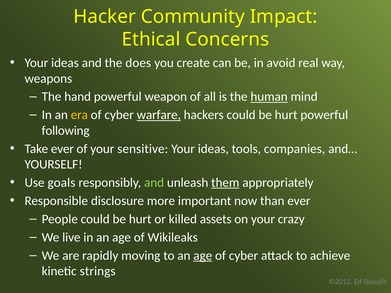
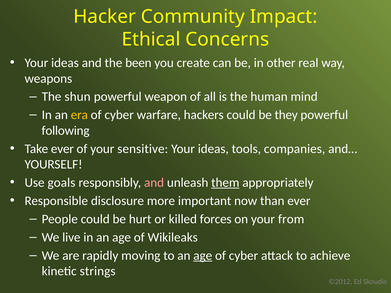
does: does -> been (138, 63)
avoid: avoid -> other (281, 63)
hand: hand -> shun (78, 97)
human underline: present -> none (269, 97)
warfare underline: present -> none (159, 115)
hackers could be hurt: hurt -> they (286, 115)
and colour: light green -> pink (154, 183)
assets: assets -> forces (216, 219)
crazy: crazy -> from (291, 219)
